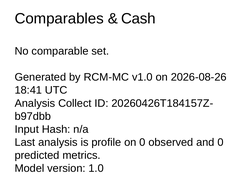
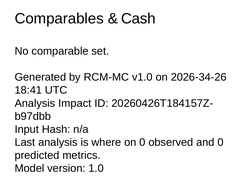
2026-08-26: 2026-08-26 -> 2026-34-26 (199, 78)
Collect: Collect -> Impact (75, 104)
profile: profile -> where (106, 143)
